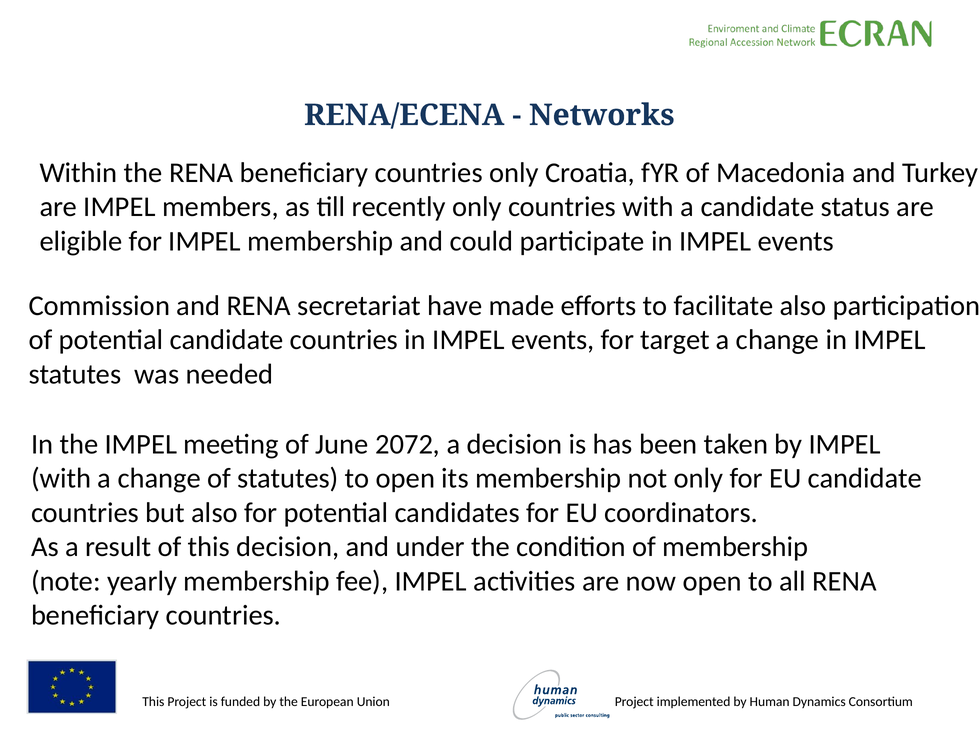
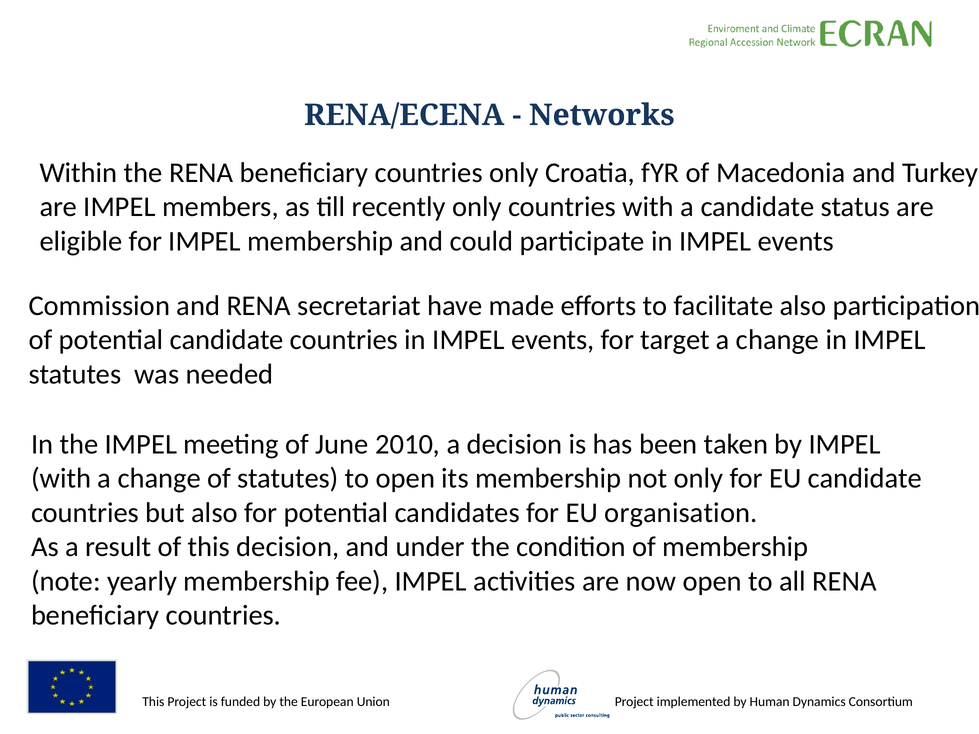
2072: 2072 -> 2010 (408, 444)
coordinators: coordinators -> organisation (681, 513)
